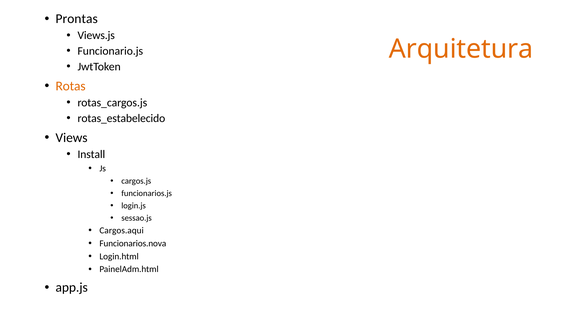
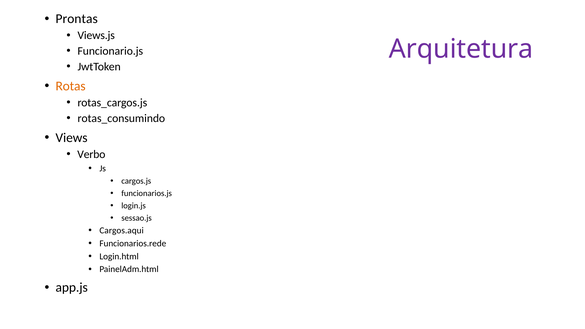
Arquitetura colour: orange -> purple (461, 49)
rotas_estabelecido: rotas_estabelecido -> rotas_consumindo (121, 118)
Install: Install -> Verbo (91, 154)
Funcionarios.nova: Funcionarios.nova -> Funcionarios.rede (133, 243)
